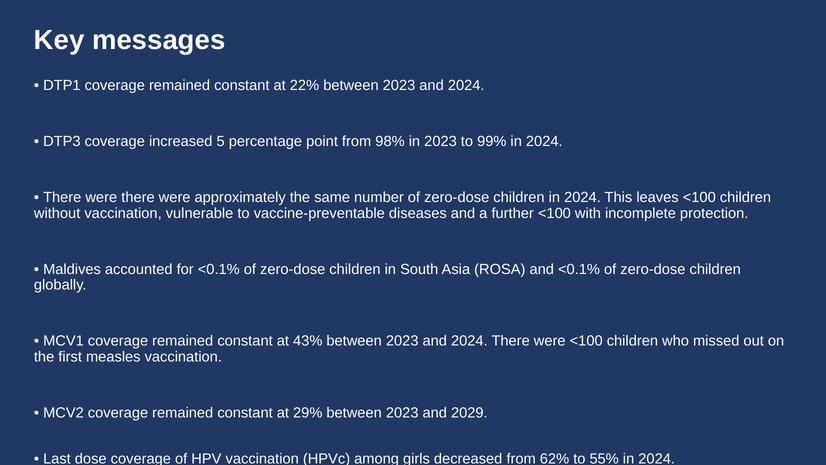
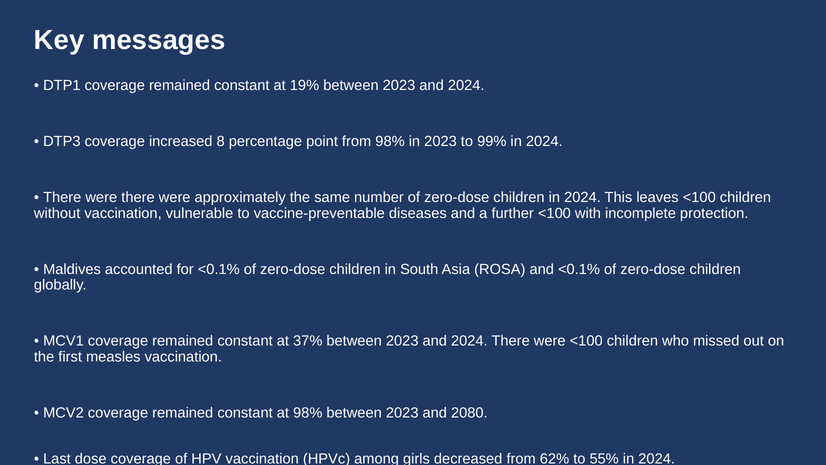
22%: 22% -> 19% (305, 85)
5: 5 -> 8 (221, 141)
43%: 43% -> 37% (308, 341)
at 29%: 29% -> 98% (308, 413)
2029: 2029 -> 2080 (469, 413)
